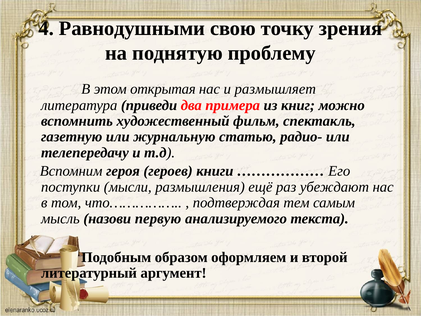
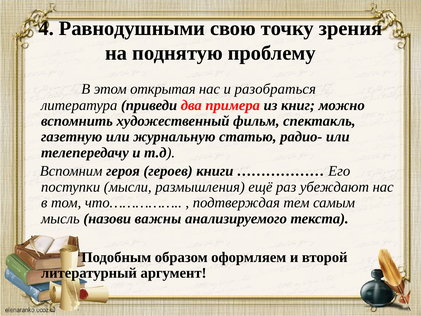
размышляет: размышляет -> разобраться (275, 89)
первую: первую -> важны (158, 218)
